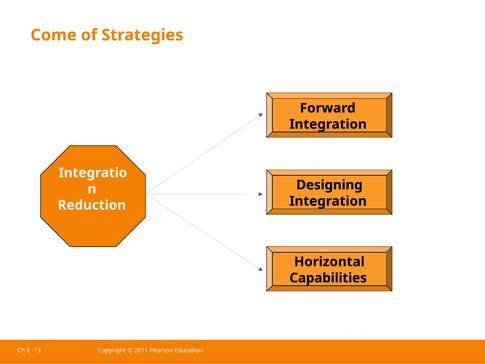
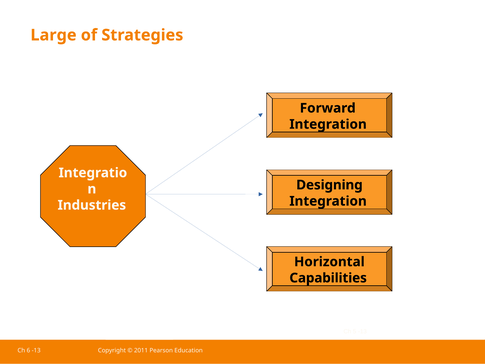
Come: Come -> Large (54, 35)
Reduction: Reduction -> Industries (92, 205)
